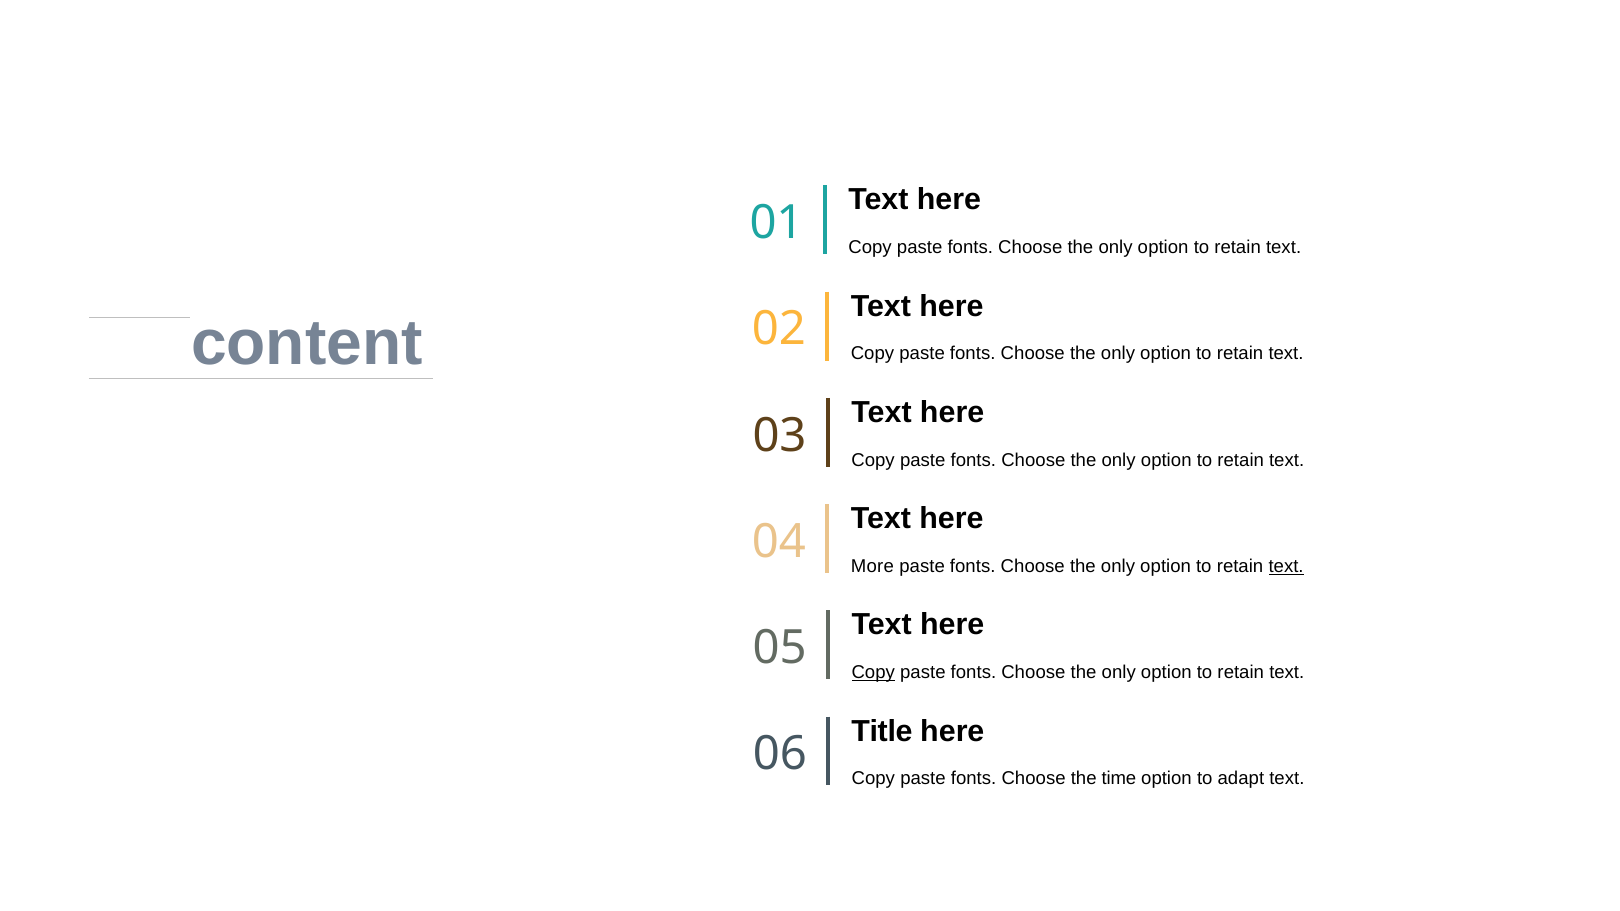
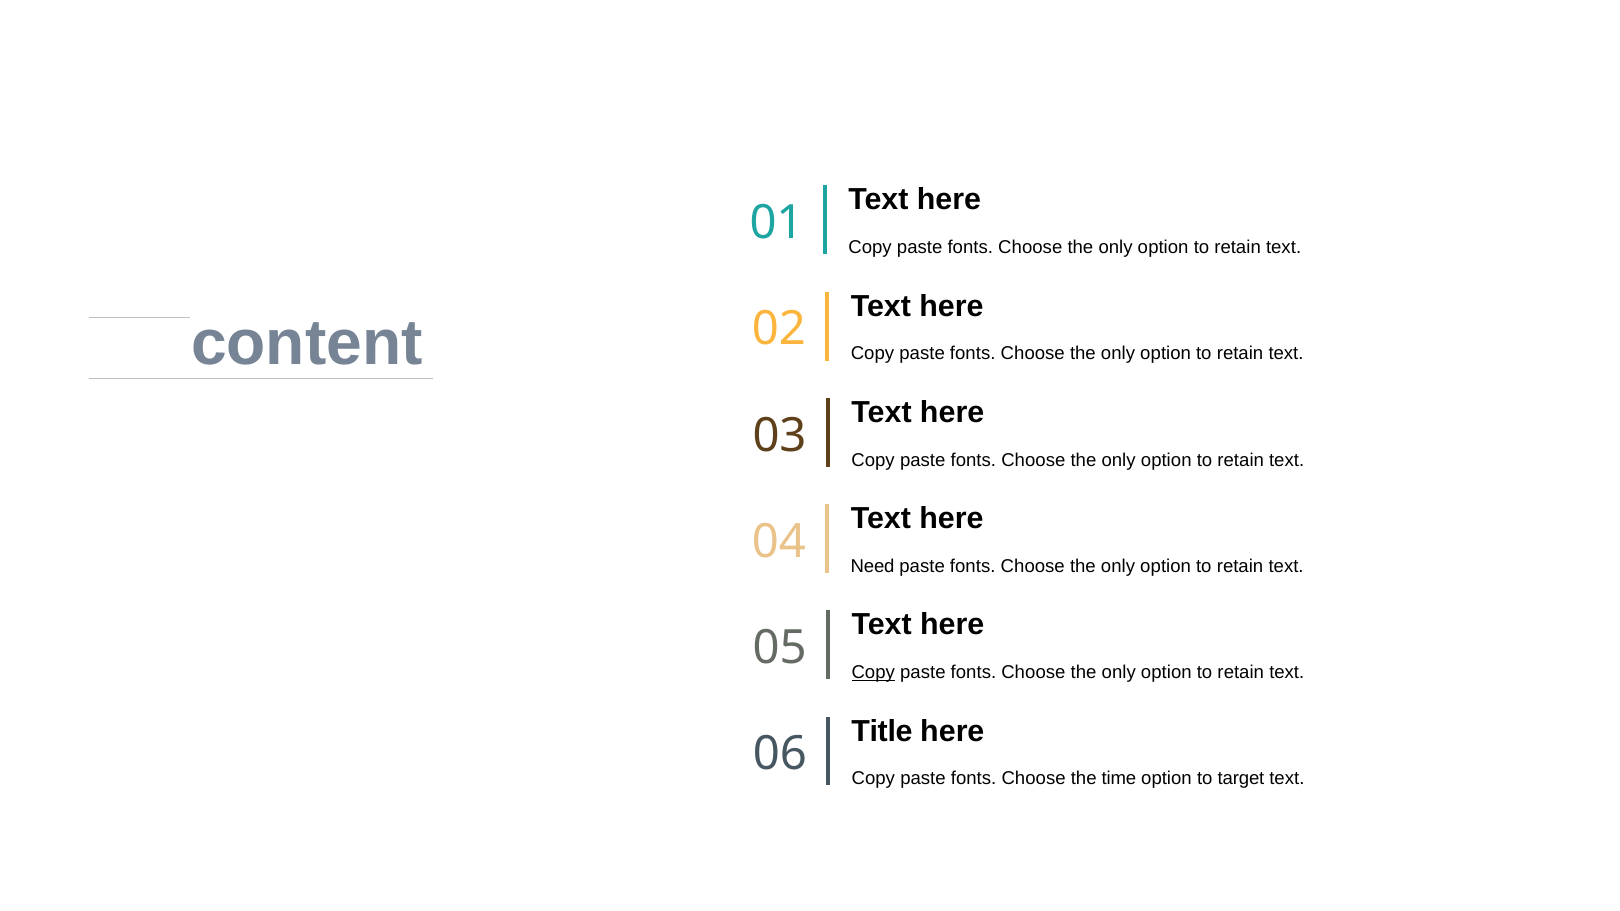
More: More -> Need (873, 566)
text underline: present -> none (1286, 566)
adapt: adapt -> target (1241, 779)
